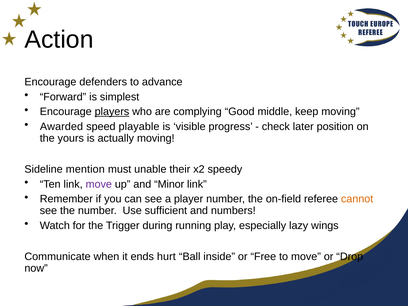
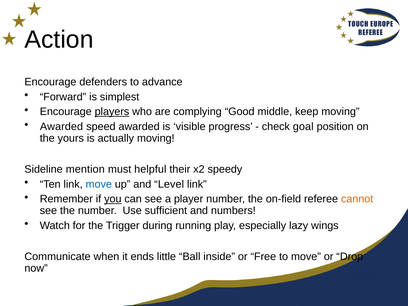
speed playable: playable -> awarded (139, 127)
later: later -> goal (303, 127)
unable: unable -> helpful (150, 169)
move colour: purple -> blue (99, 184)
Minor: Minor -> Level (169, 184)
you underline: none -> present (113, 199)
hurt: hurt -> little (166, 257)
